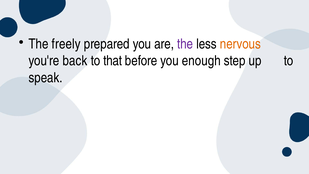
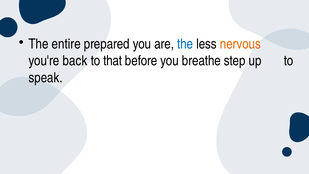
freely: freely -> entire (66, 44)
the colour: purple -> blue (185, 44)
enough: enough -> breathe (201, 61)
